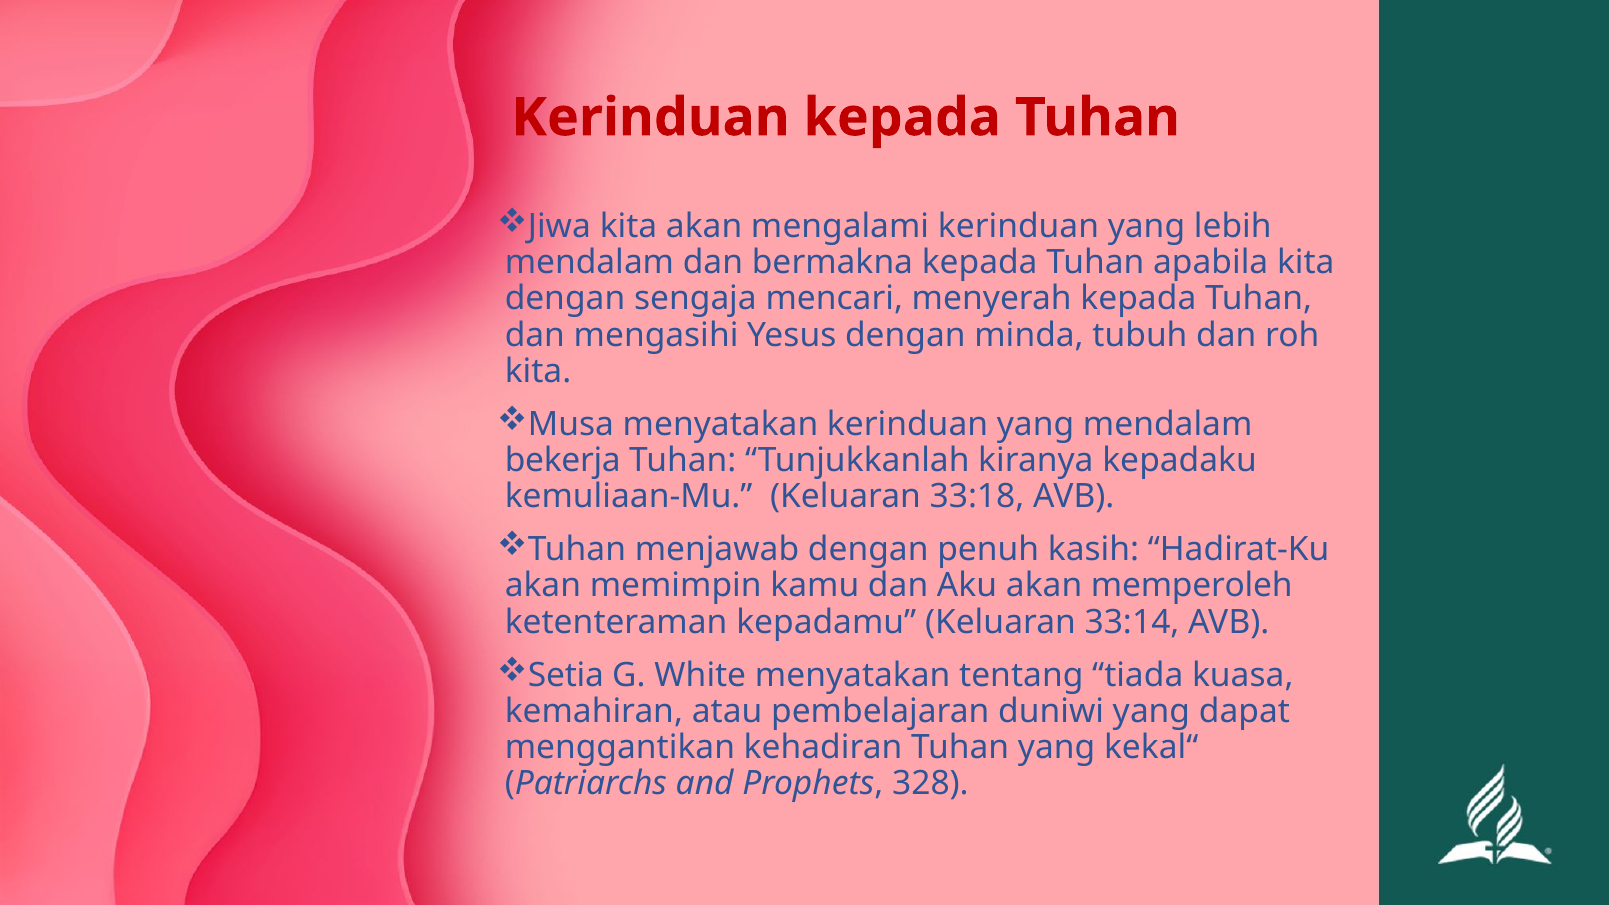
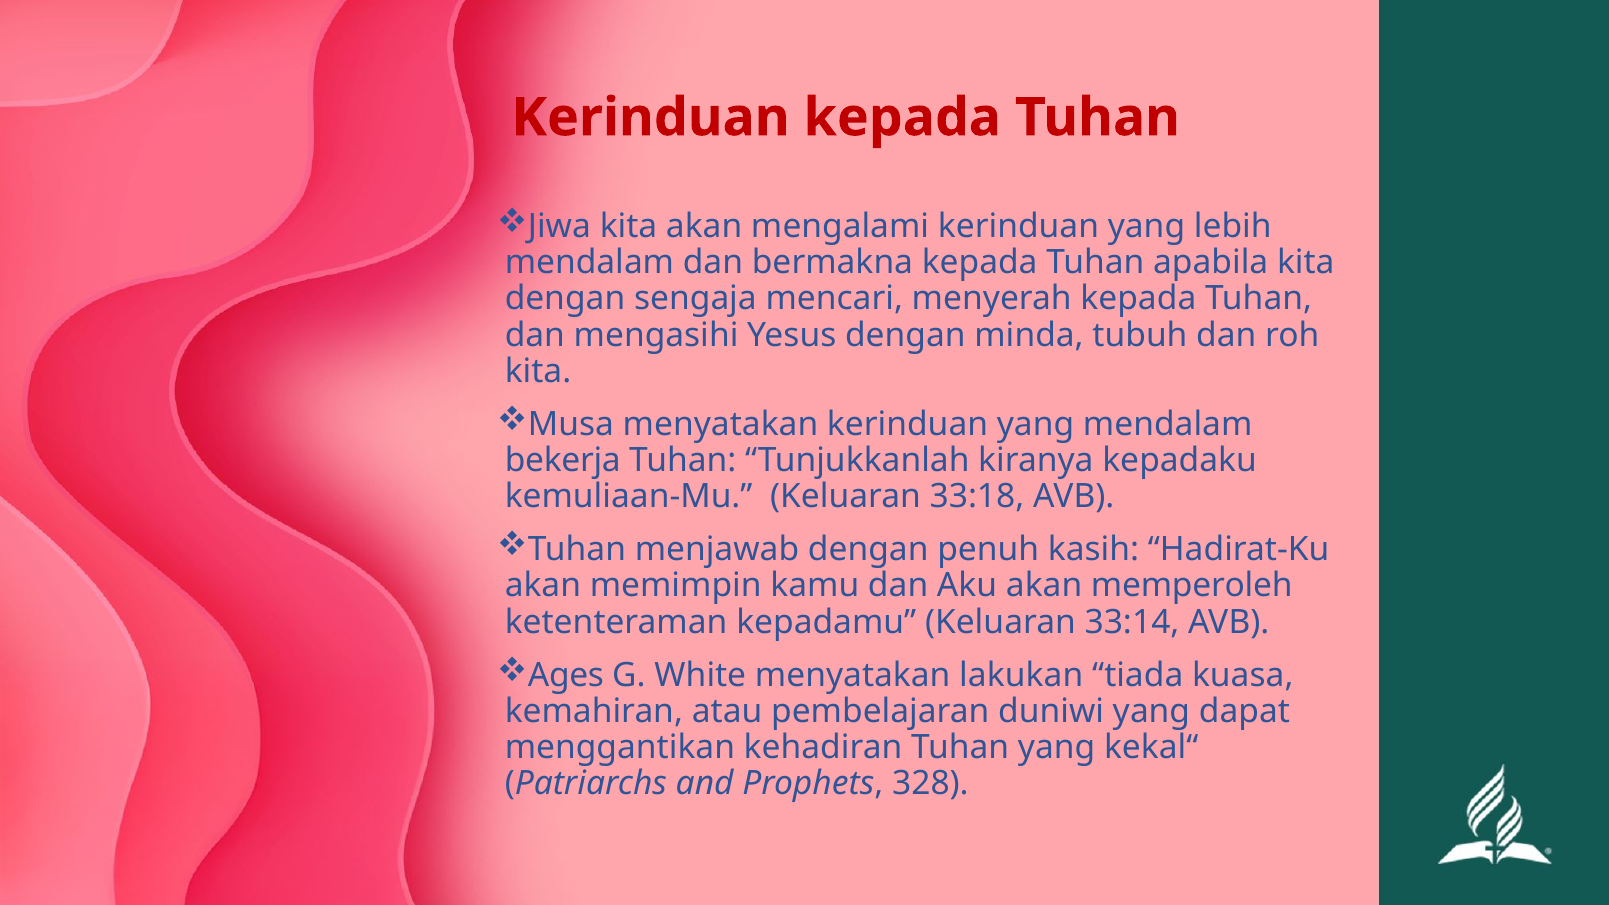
Setia: Setia -> Ages (566, 675)
tentang: tentang -> lakukan (1021, 675)
